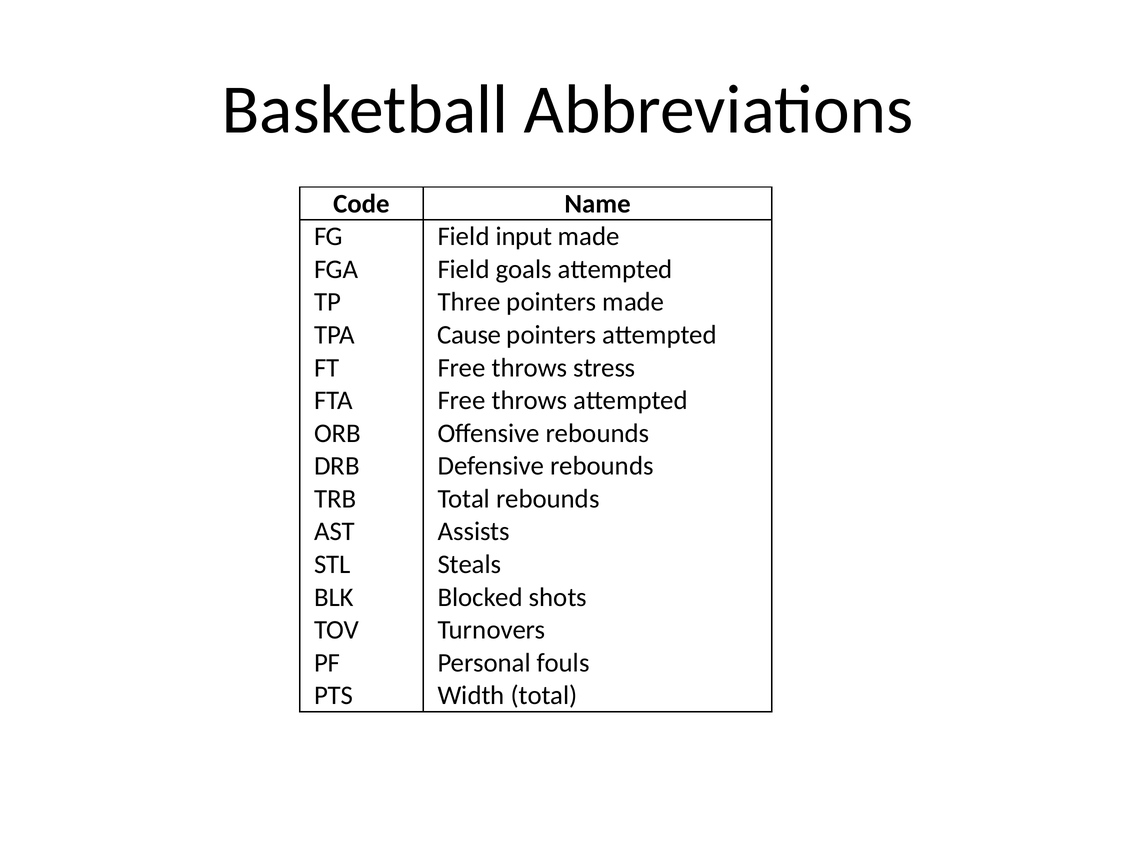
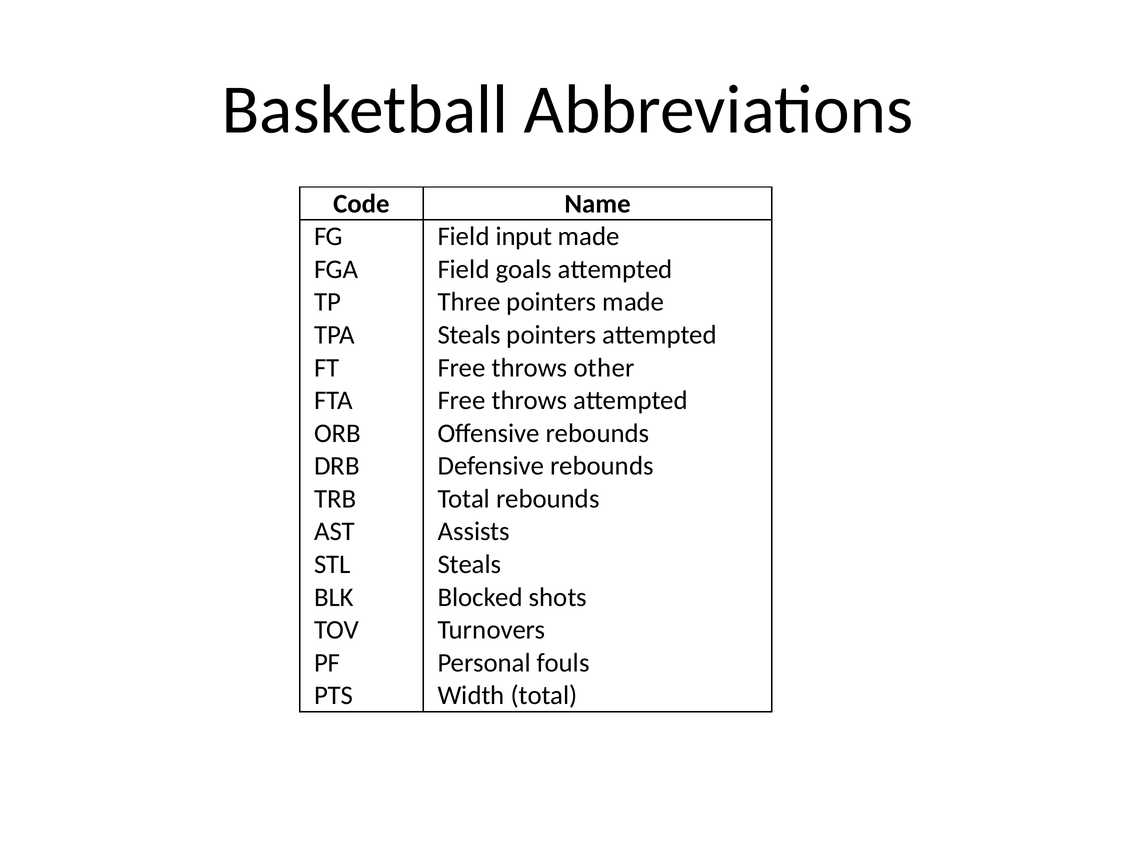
Cause: Cause -> Steals (469, 335)
stress: stress -> other (604, 368)
